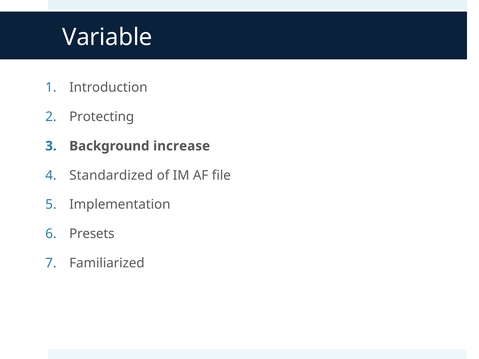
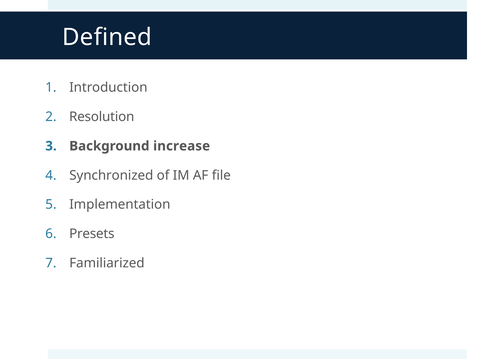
Variable: Variable -> Defined (107, 37)
Protecting: Protecting -> Resolution (102, 117)
Standardized: Standardized -> Synchronized (111, 175)
